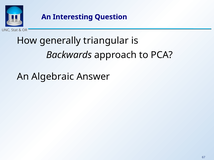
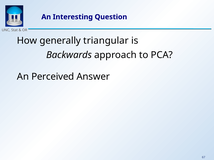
Algebraic: Algebraic -> Perceived (53, 77)
